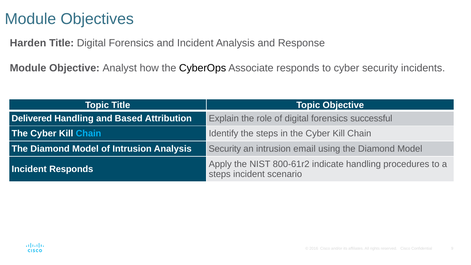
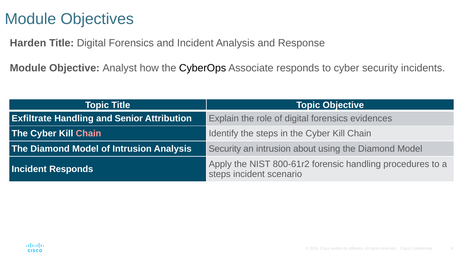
Delivered: Delivered -> Exfiltrate (32, 118)
Based: Based -> Senior (129, 118)
successful: successful -> evidences (371, 118)
Chain colour: light blue -> pink (89, 134)
email: email -> about (305, 149)
indicate: indicate -> forensic (328, 164)
